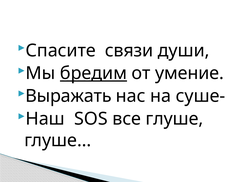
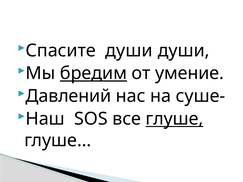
Спасите связи: связи -> души (129, 51)
Выражать: Выражать -> Давлений (68, 96)
глуше underline: none -> present (174, 119)
